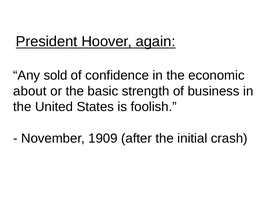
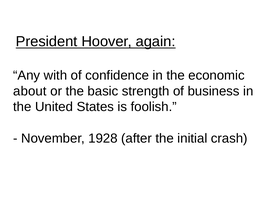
sold: sold -> with (55, 75)
1909: 1909 -> 1928 (103, 139)
